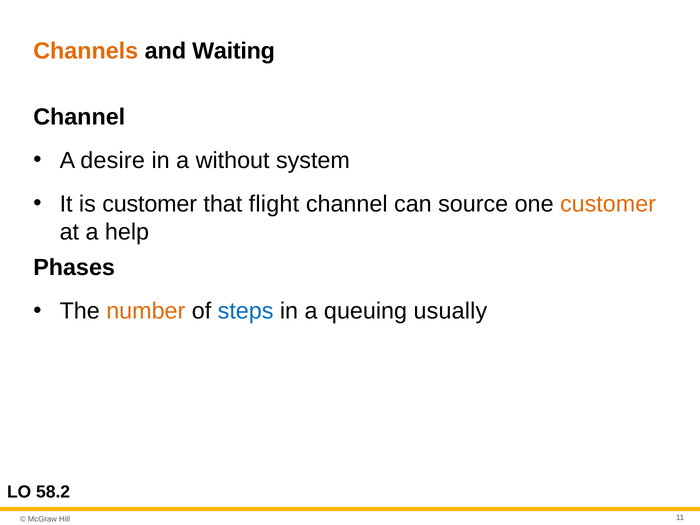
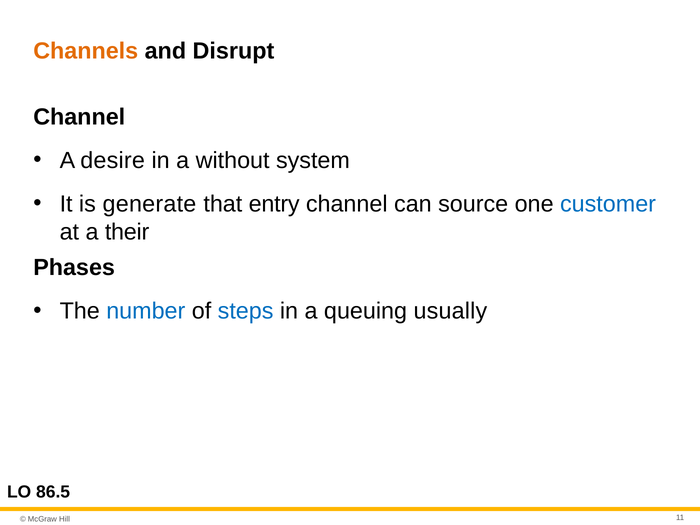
Waiting: Waiting -> Disrupt (233, 51)
is customer: customer -> generate (149, 204)
flight: flight -> entry (274, 204)
customer colour: orange -> blue (608, 204)
help: help -> their (127, 232)
number colour: orange -> blue (146, 311)
58.2: 58.2 -> 86.5 (53, 492)
